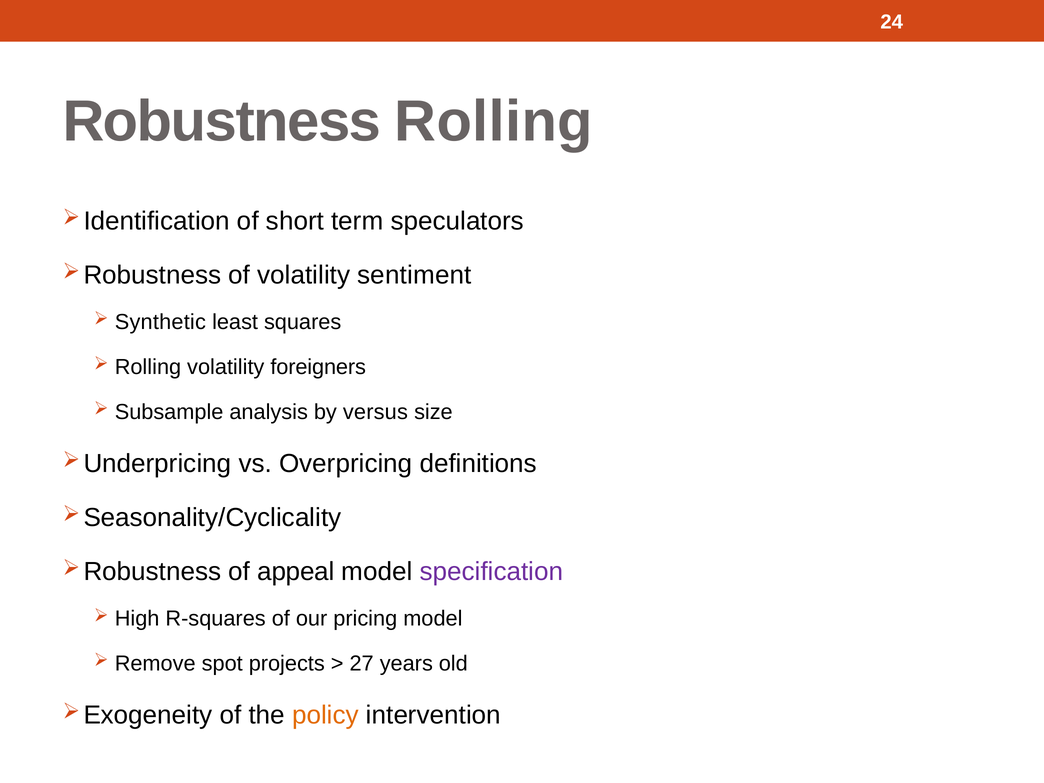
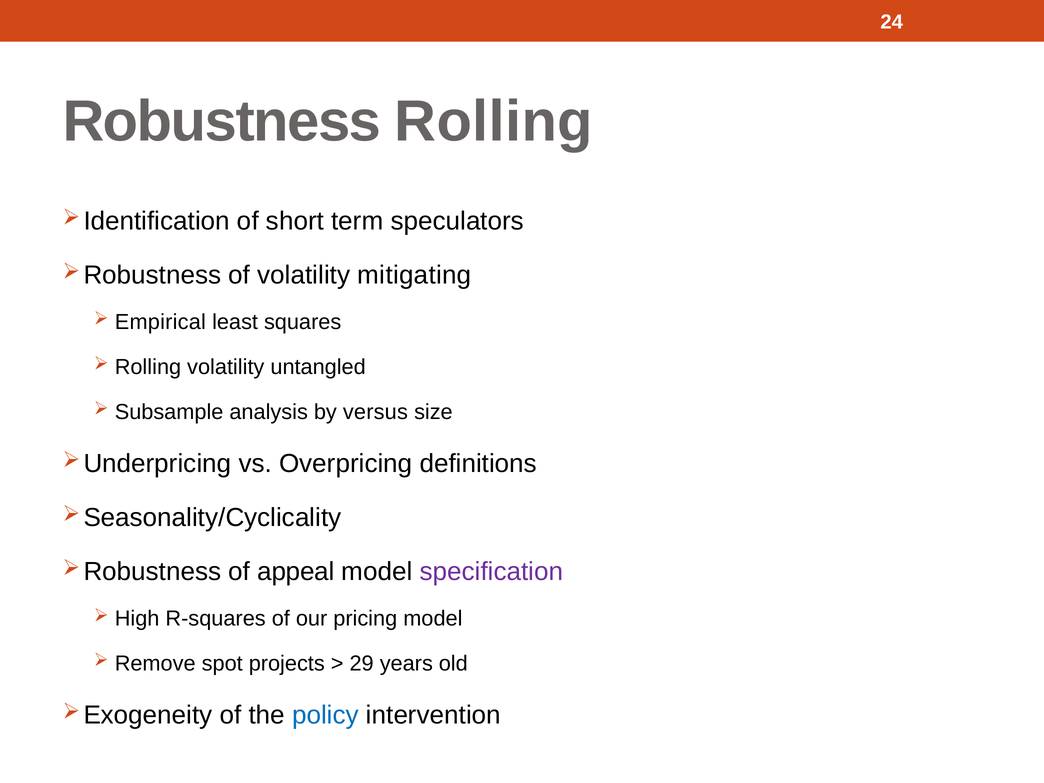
sentiment: sentiment -> mitigating (414, 275)
Synthetic: Synthetic -> Empirical (160, 322)
foreigners: foreigners -> untangled (318, 367)
27: 27 -> 29 (362, 664)
policy colour: orange -> blue (325, 715)
